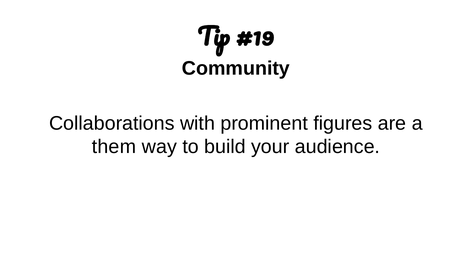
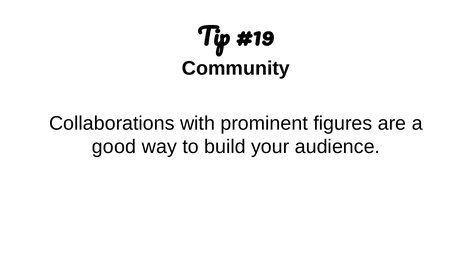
them: them -> good (114, 147)
